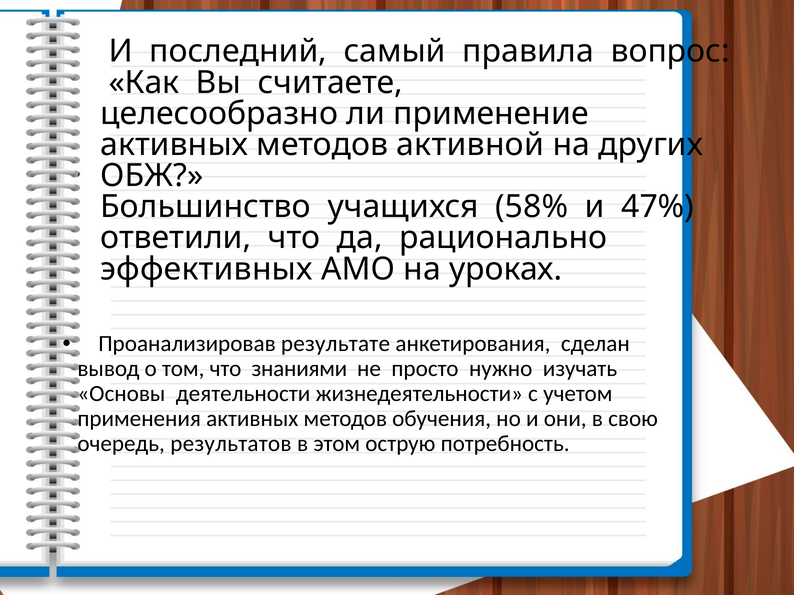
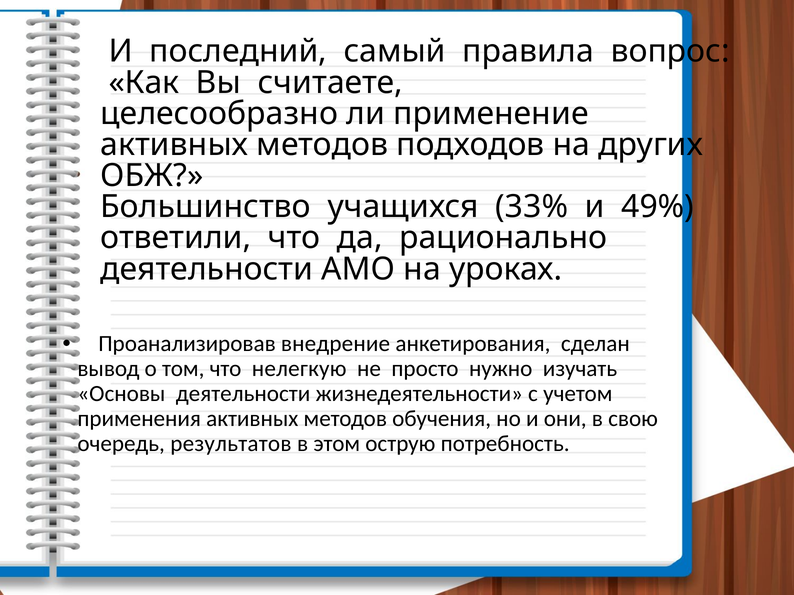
активной: активной -> подходов (470, 145)
58%: 58% -> 33% (532, 207)
47%: 47% -> 49% (658, 207)
эффективных: эффективных -> деятельности (207, 269)
результате: результате -> внедрение (336, 344)
знаниями: знаниями -> нелегкую (299, 369)
